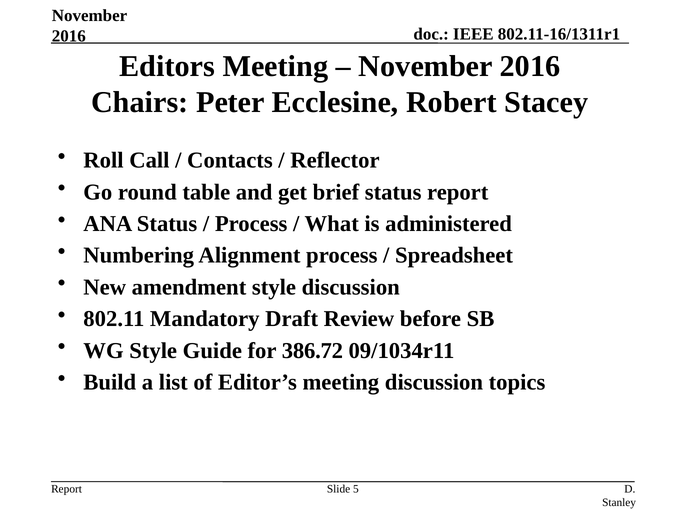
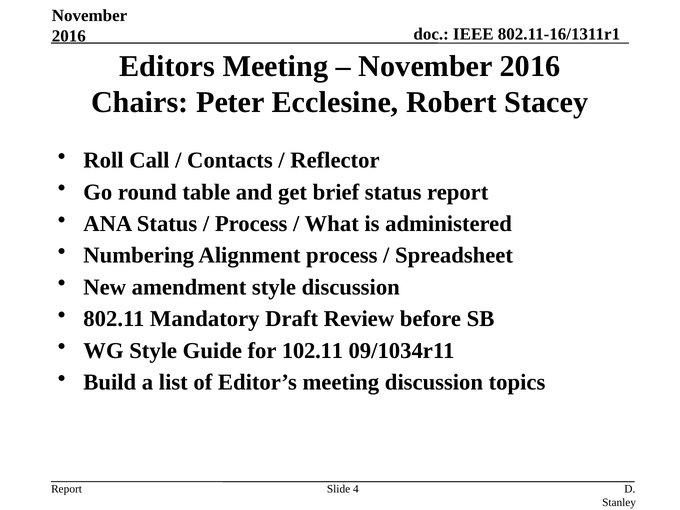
386.72: 386.72 -> 102.11 (312, 351)
5: 5 -> 4 (356, 489)
